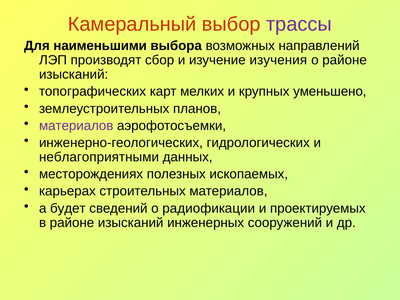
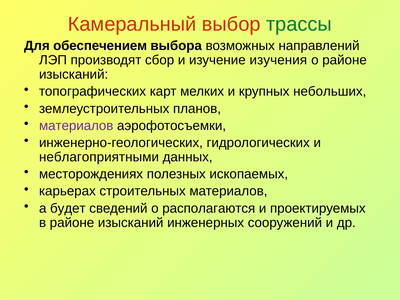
трассы colour: purple -> green (299, 24)
наименьшими: наименьшими -> обеспечением (100, 46)
уменьшено: уменьшено -> небольших (330, 92)
радиофикации: радиофикации -> располагаются (209, 208)
